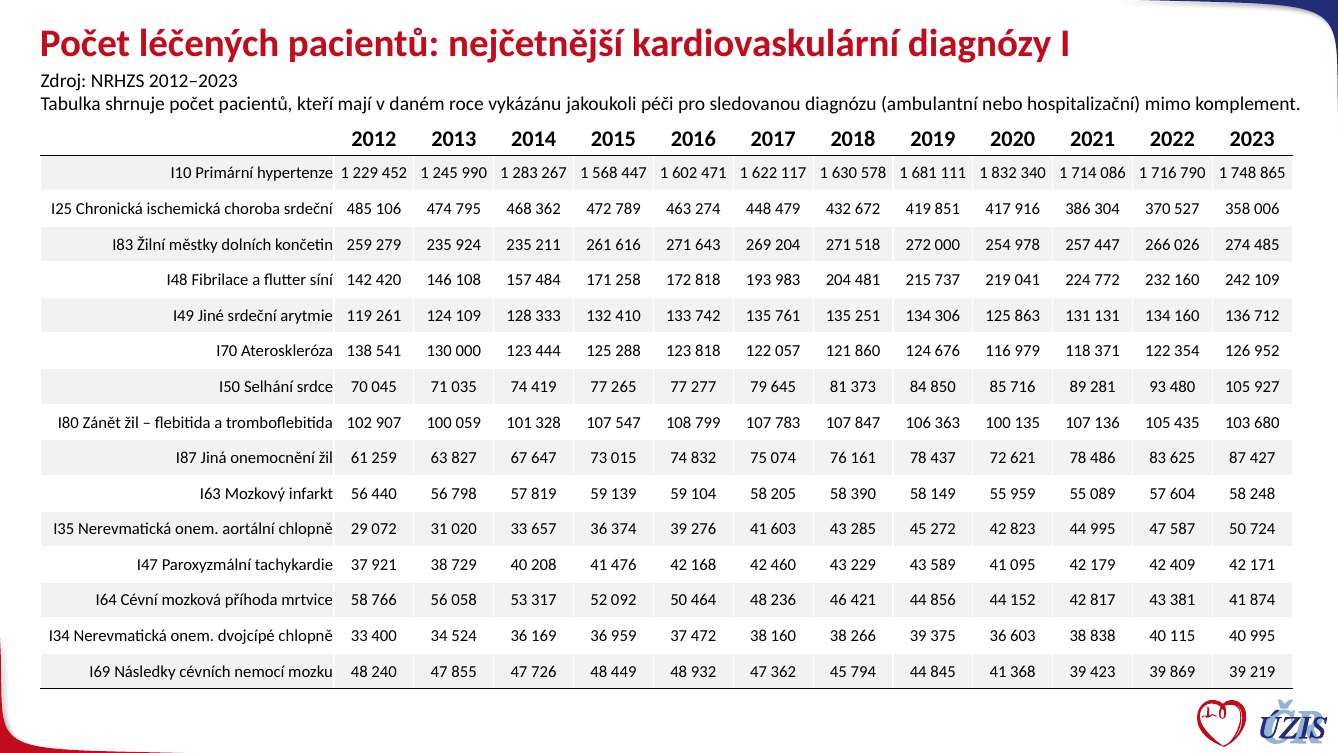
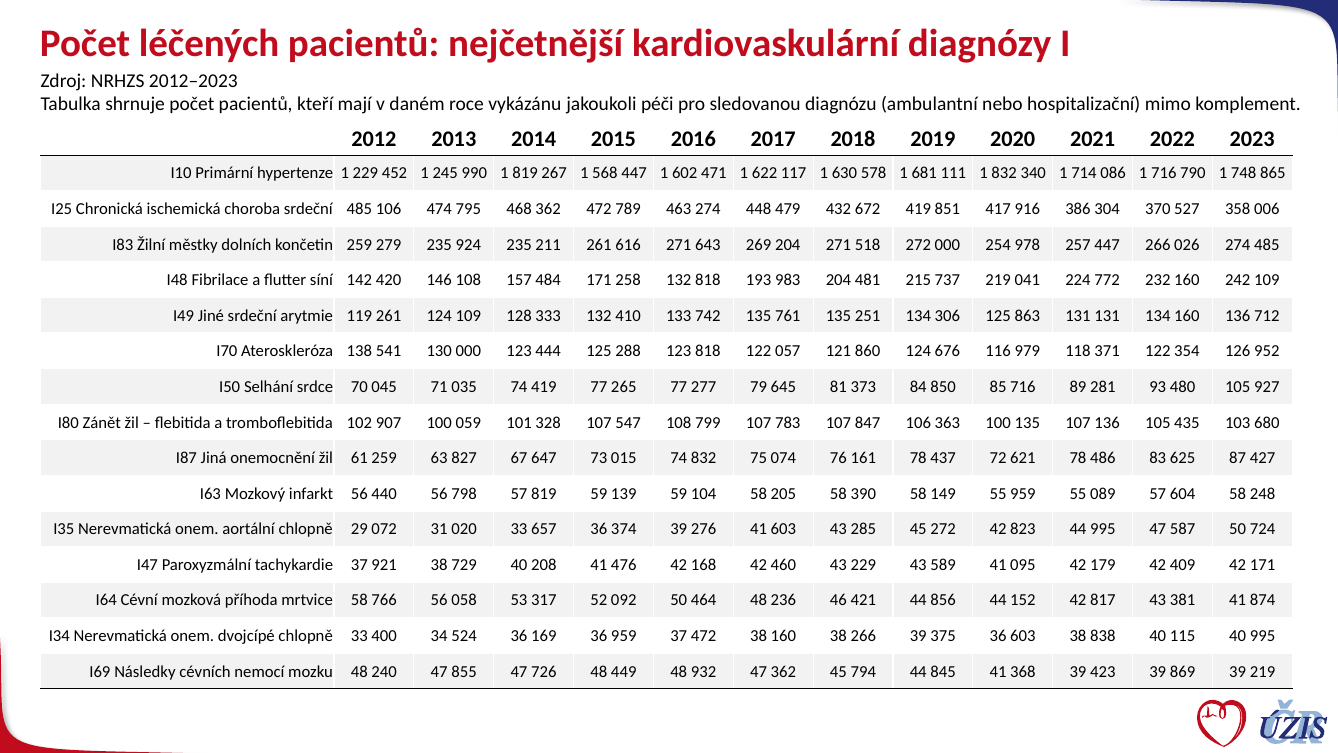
1 283: 283 -> 819 (525, 173)
258 172: 172 -> 132 (679, 280)
